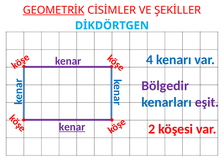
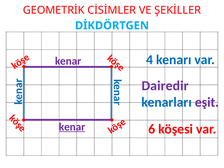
GEOMETRİK underline: present -> none (54, 10)
Bölgedir: Bölgedir -> Dairedir (165, 86)
2: 2 -> 6 (152, 129)
